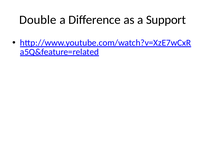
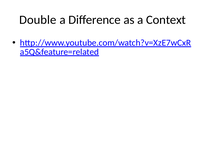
Support: Support -> Context (166, 20)
